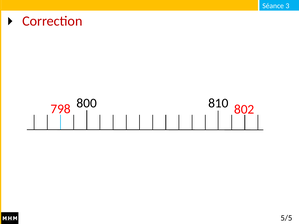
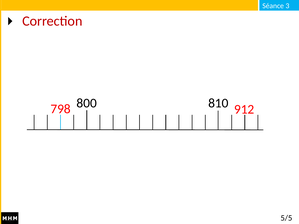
802: 802 -> 912 (244, 109)
